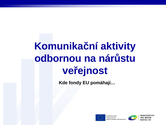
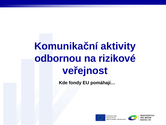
nárůstu: nárůstu -> rizikové (117, 58)
